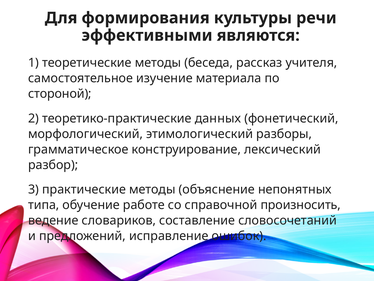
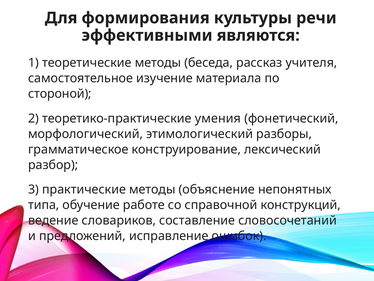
данных: данных -> умения (218, 118)
произносить: произносить -> конструкций (301, 205)
